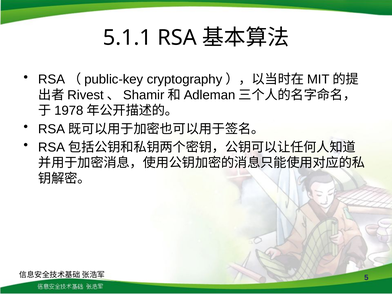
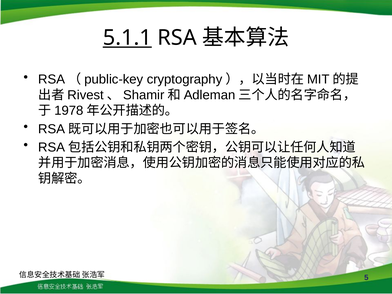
5.1.1 underline: none -> present (127, 38)
